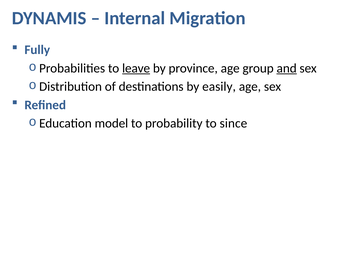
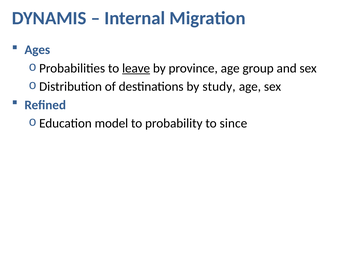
Fully: Fully -> Ages (37, 50)
and underline: present -> none (287, 68)
easily: easily -> study (219, 87)
